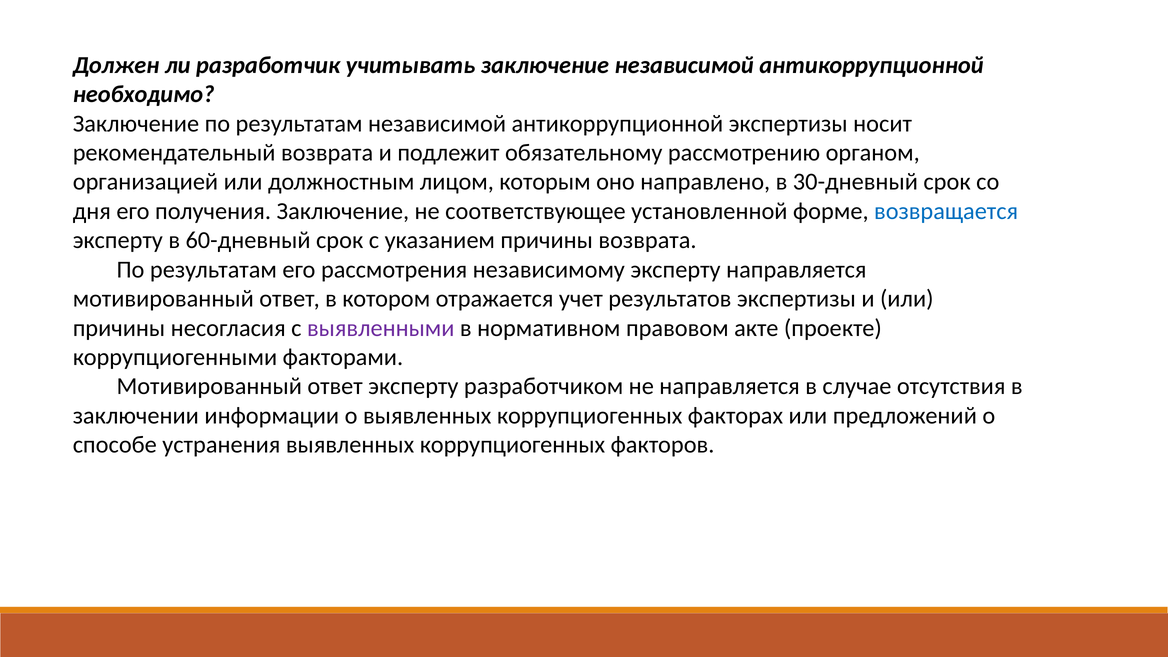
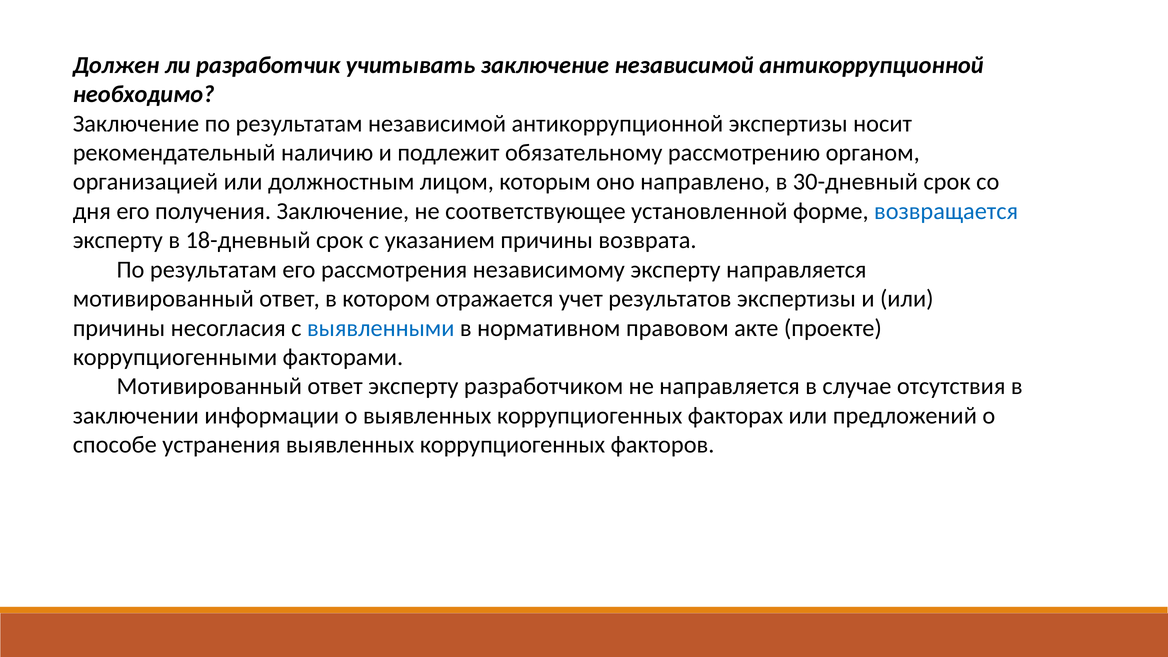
рекомендательный возврата: возврата -> наличию (327, 153)
60-дневный: 60-дневный -> 18-дневный (248, 240)
выявленными colour: purple -> blue (381, 328)
